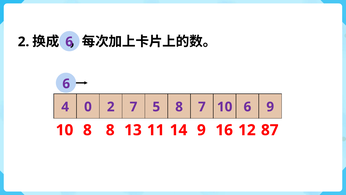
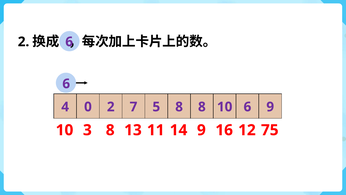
8 7: 7 -> 8 (202, 107)
10 8: 8 -> 3 (87, 130)
87: 87 -> 75 (270, 130)
